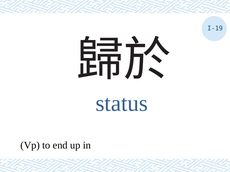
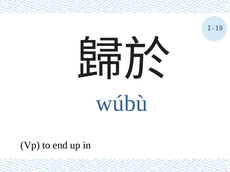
status: status -> wúbù (122, 104)
